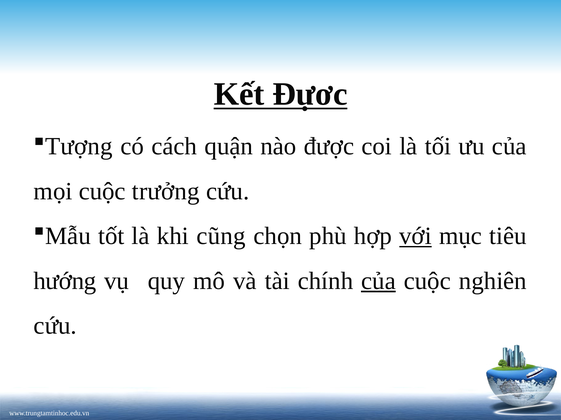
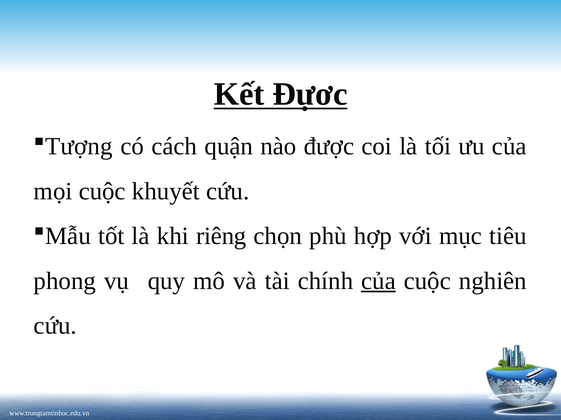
trưởng: trưởng -> khuyết (166, 192)
cũng: cũng -> riêng (221, 236)
với underline: present -> none (415, 236)
hướng: hướng -> phong (65, 281)
